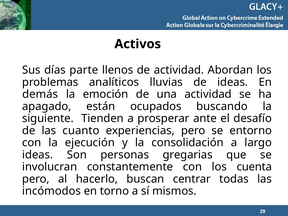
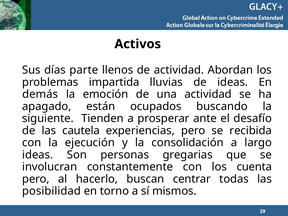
analíticos: analíticos -> impartida (114, 82)
cuanto: cuanto -> cautela (81, 131)
entorno: entorno -> recibida (251, 131)
incómodos: incómodos -> posibilidad (51, 191)
